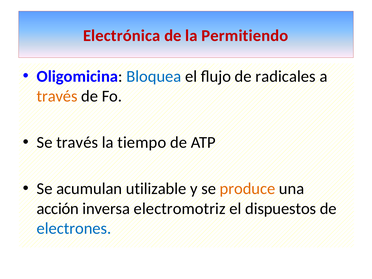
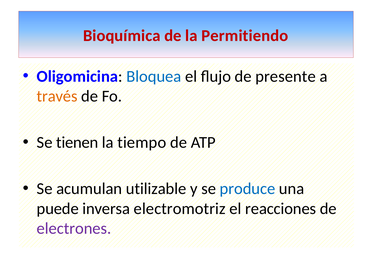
Electrónica: Electrónica -> Bioquímica (122, 36)
radicales: radicales -> presente (286, 76)
Se través: través -> tienen (77, 142)
produce colour: orange -> blue (247, 189)
acción: acción -> puede (58, 209)
dispuestos: dispuestos -> reacciones (281, 209)
electrones colour: blue -> purple (74, 228)
